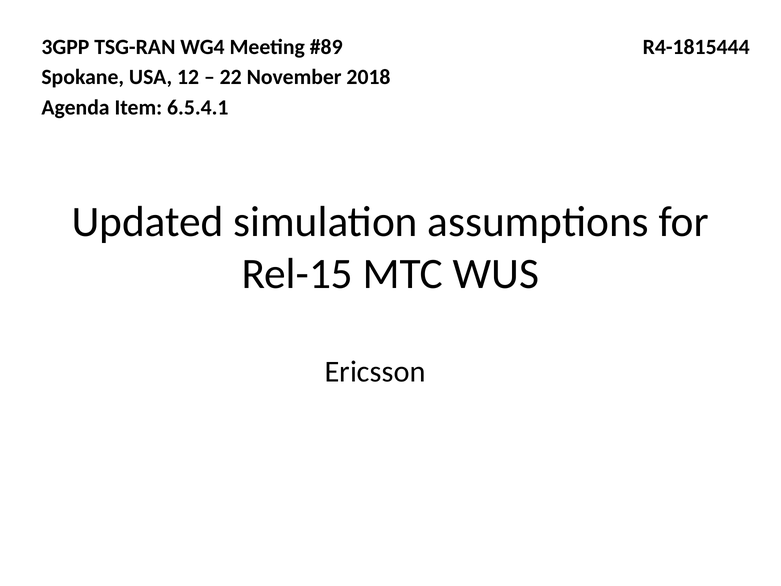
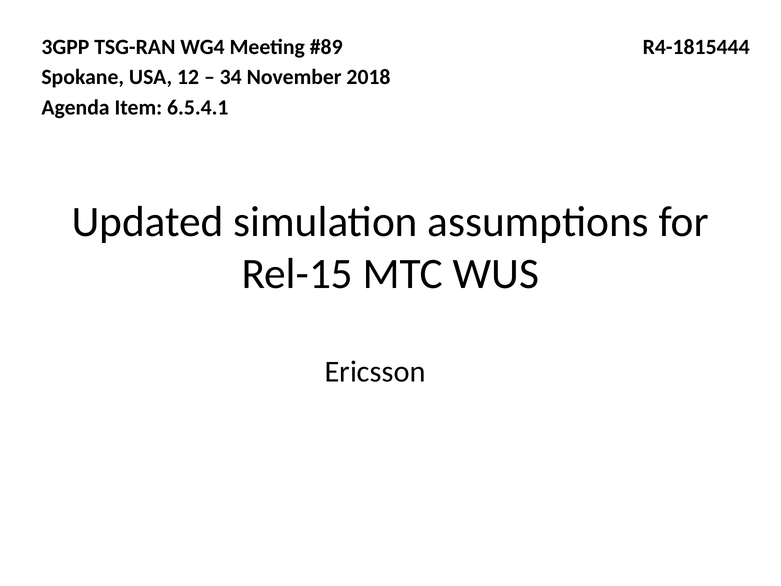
22: 22 -> 34 (231, 77)
